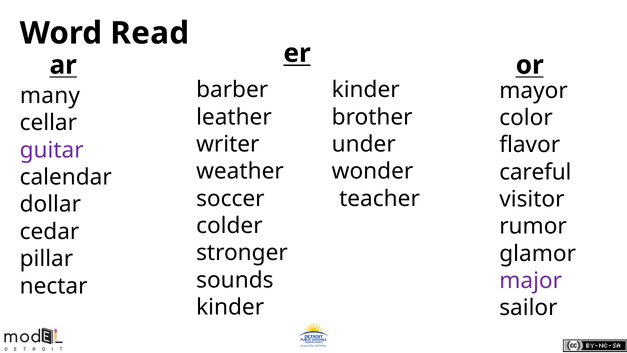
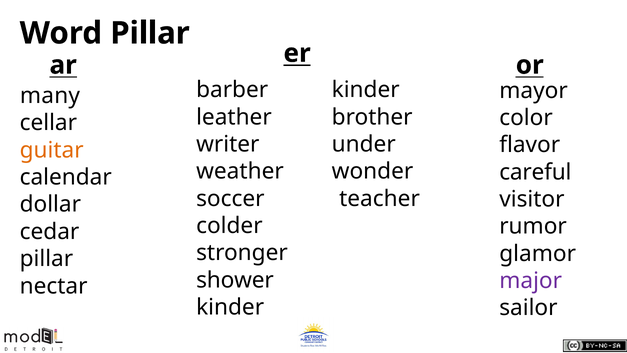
Word Read: Read -> Pillar (150, 33)
guitar colour: purple -> orange (52, 150)
sounds: sounds -> shower (235, 280)
